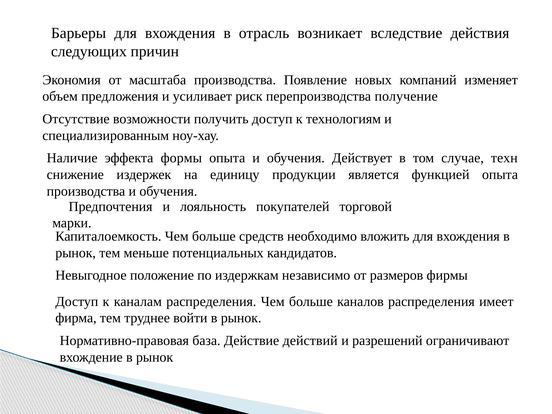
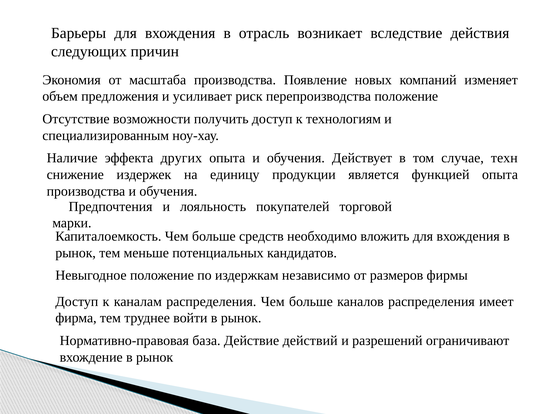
перепроизводства получение: получение -> положение (406, 96)
формы: формы -> других (181, 158)
